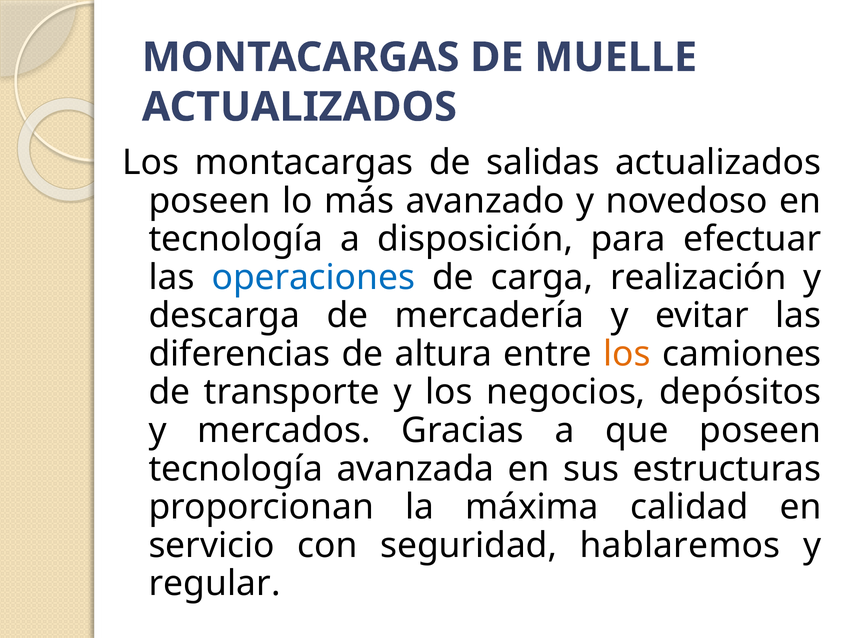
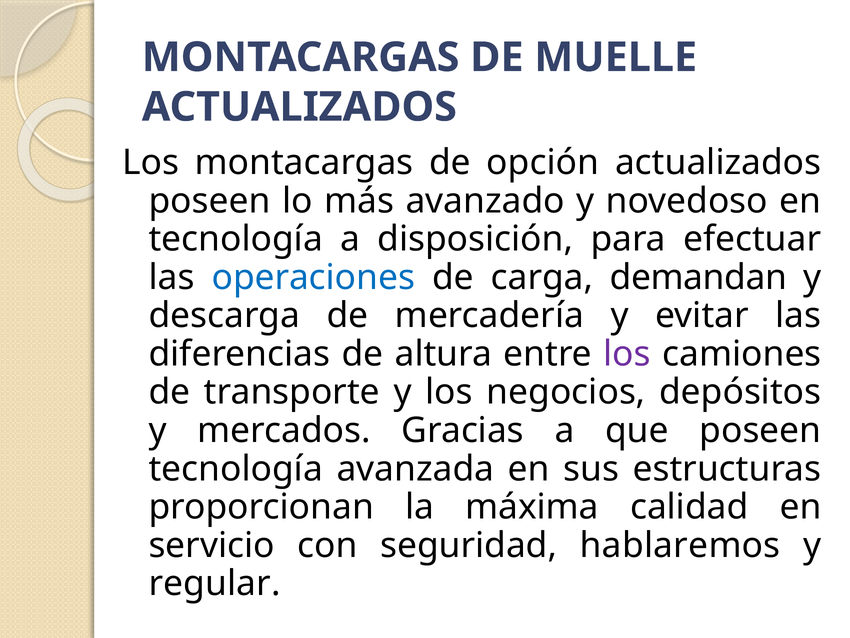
salidas: salidas -> opción (543, 162)
realización: realización -> demandan (698, 277)
los colour: orange -> purple (627, 354)
